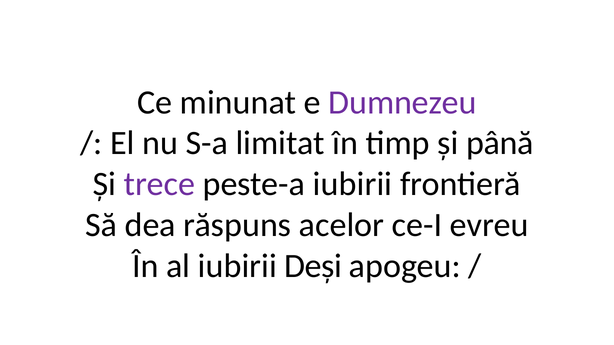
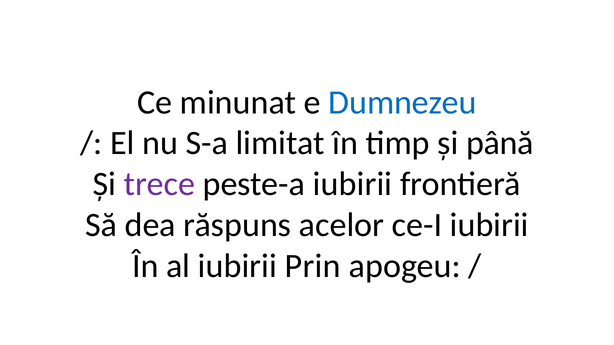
Dumnezeu colour: purple -> blue (403, 102)
ce-I evreu: evreu -> iubirii (489, 225)
Deși: Deși -> Prin (313, 266)
